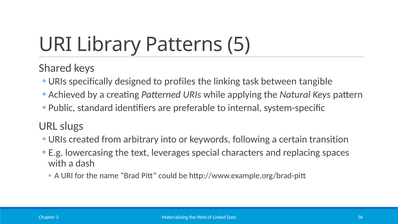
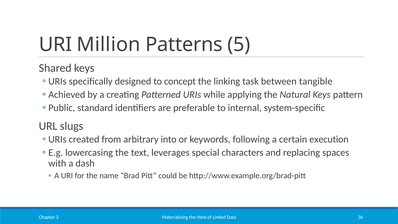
Library: Library -> Million (109, 45)
profiles: profiles -> concept (180, 81)
transition: transition -> execution (329, 139)
